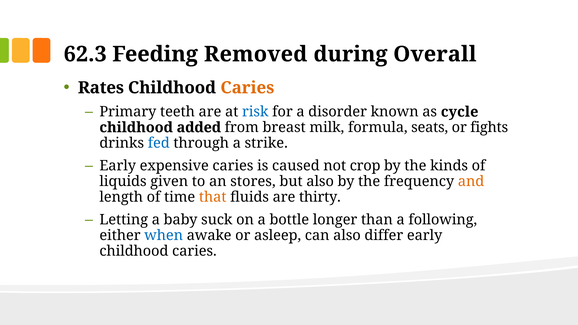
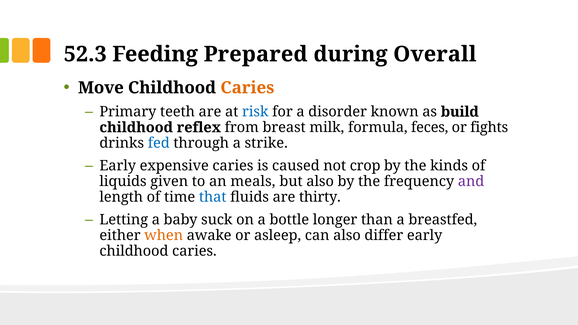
62.3: 62.3 -> 52.3 (85, 54)
Removed: Removed -> Prepared (256, 54)
Rates: Rates -> Move (101, 88)
cycle: cycle -> build (460, 112)
added: added -> reflex (199, 128)
seats: seats -> feces (430, 128)
stores: stores -> meals (253, 182)
and colour: orange -> purple (471, 182)
that colour: orange -> blue (213, 197)
following: following -> breastfed (443, 220)
when colour: blue -> orange (164, 236)
